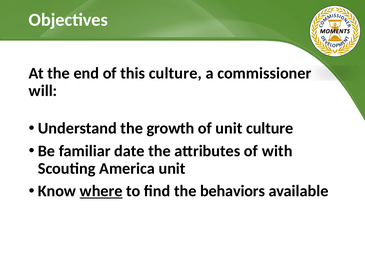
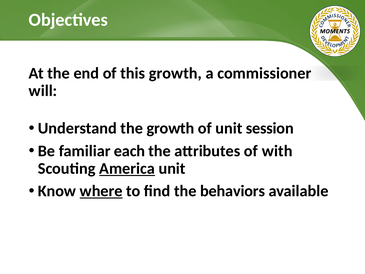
this culture: culture -> growth (175, 73)
unit culture: culture -> session (270, 128)
date: date -> each (130, 151)
America underline: none -> present (127, 168)
